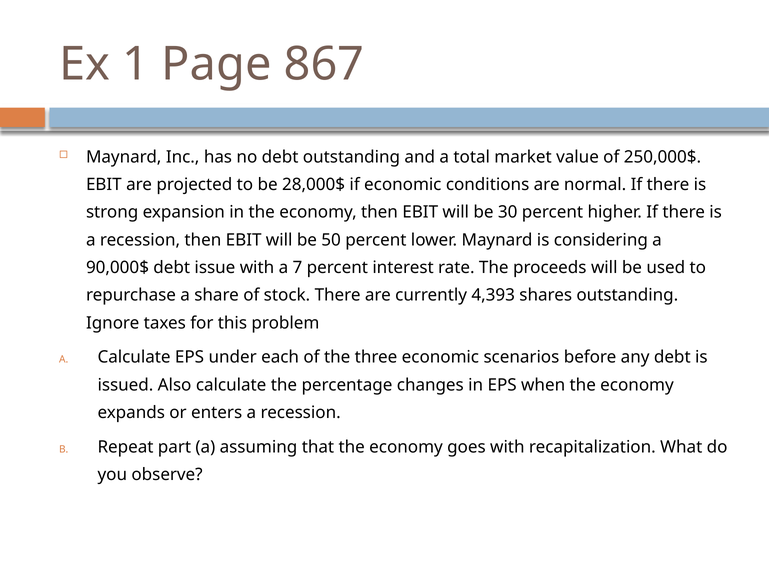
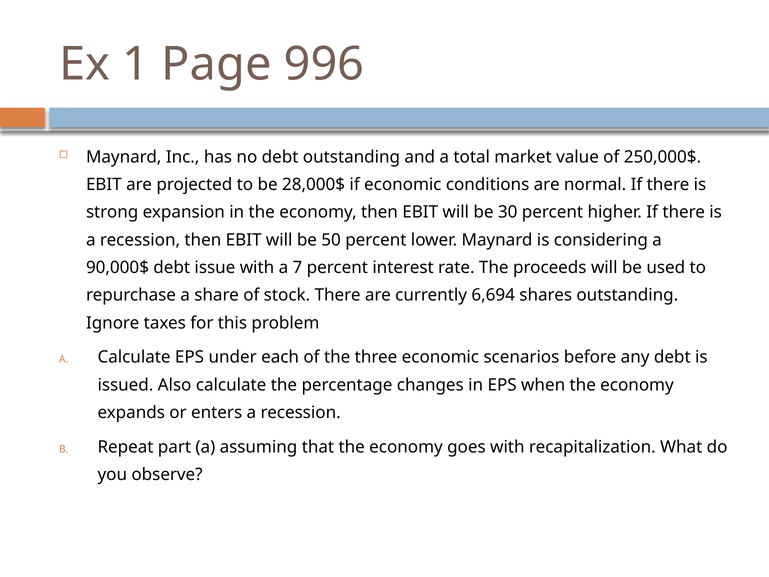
867: 867 -> 996 (324, 64)
4,393: 4,393 -> 6,694 (493, 295)
